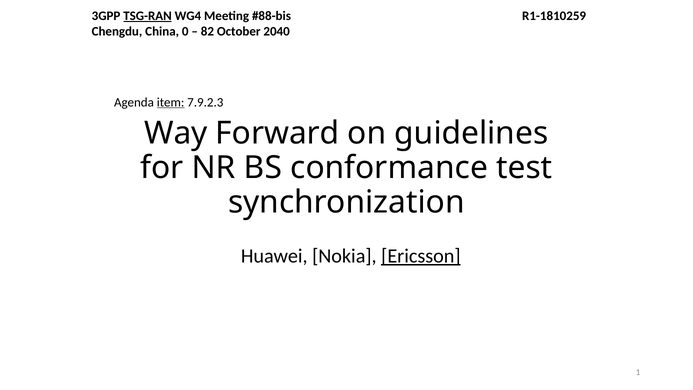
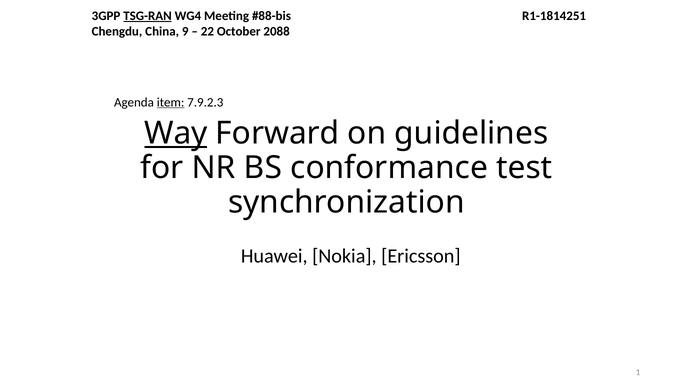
R1-1810259: R1-1810259 -> R1-1814251 (554, 16)
0: 0 -> 9 (185, 32)
82: 82 -> 22 (207, 32)
2040: 2040 -> 2088 (277, 32)
Way underline: none -> present (176, 133)
Ericsson underline: present -> none (421, 256)
